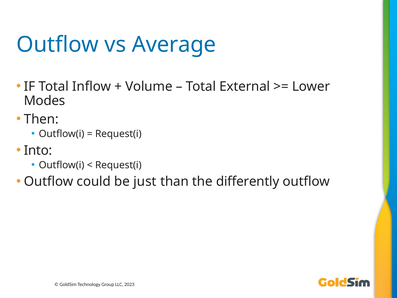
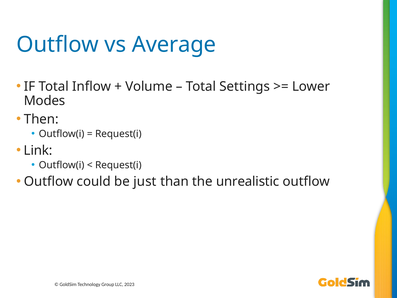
External: External -> Settings (245, 86)
Into: Into -> Link (38, 150)
differently: differently -> unrealistic (248, 181)
